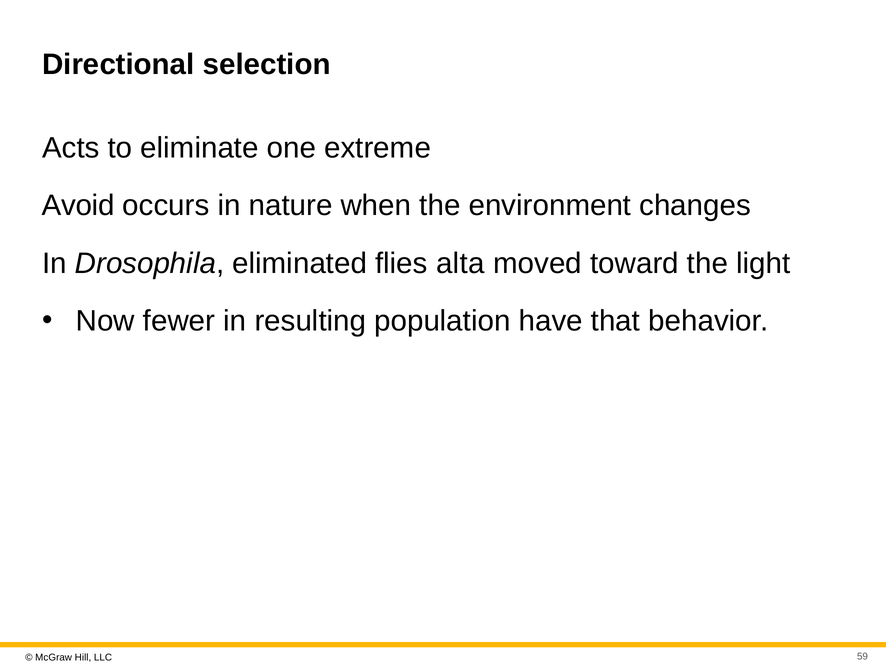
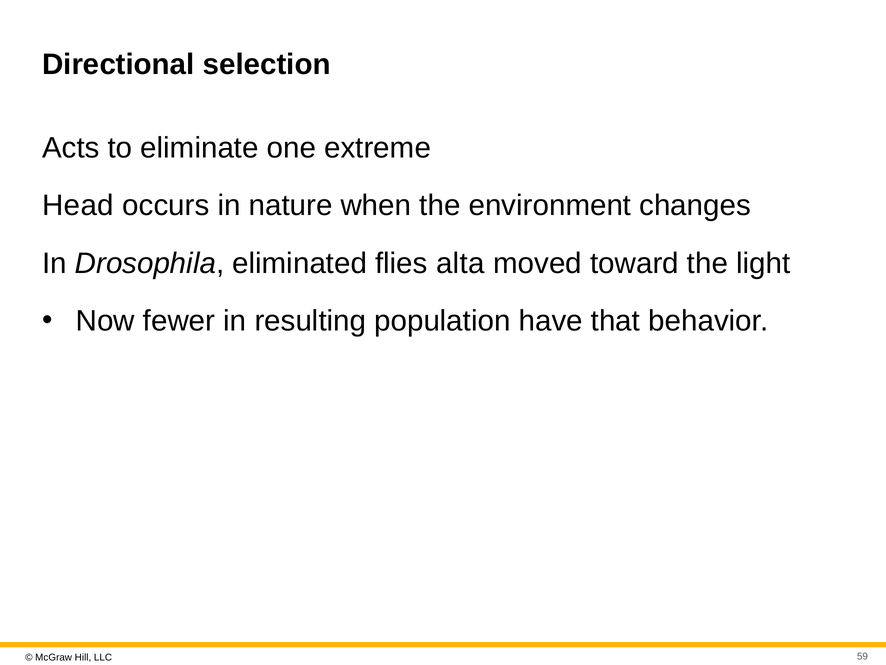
Avoid: Avoid -> Head (78, 206)
